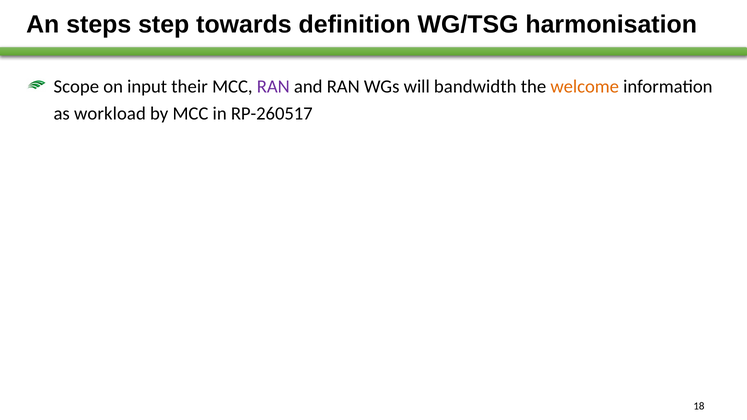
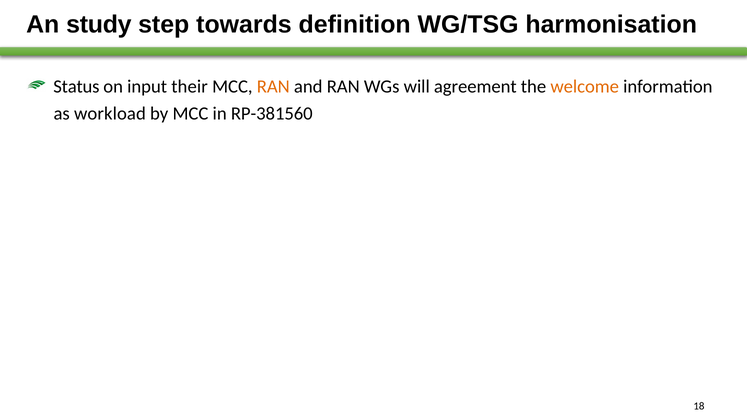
steps: steps -> study (99, 25)
Scope: Scope -> Status (76, 87)
RAN colour: purple -> orange (273, 87)
bandwidth: bandwidth -> agreement (475, 87)
RP-260517: RP-260517 -> RP-381560 (272, 114)
